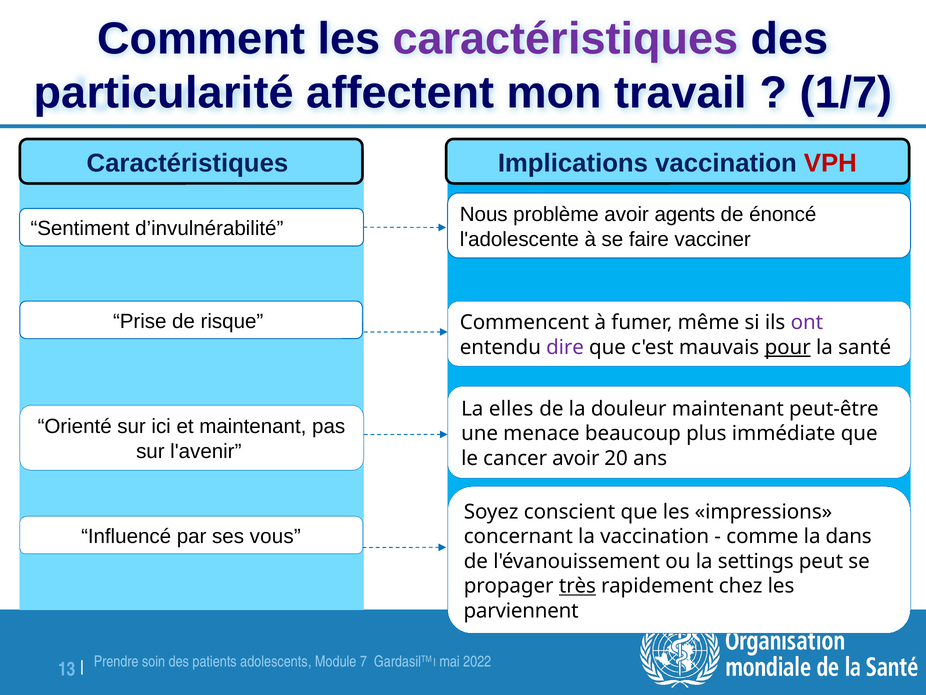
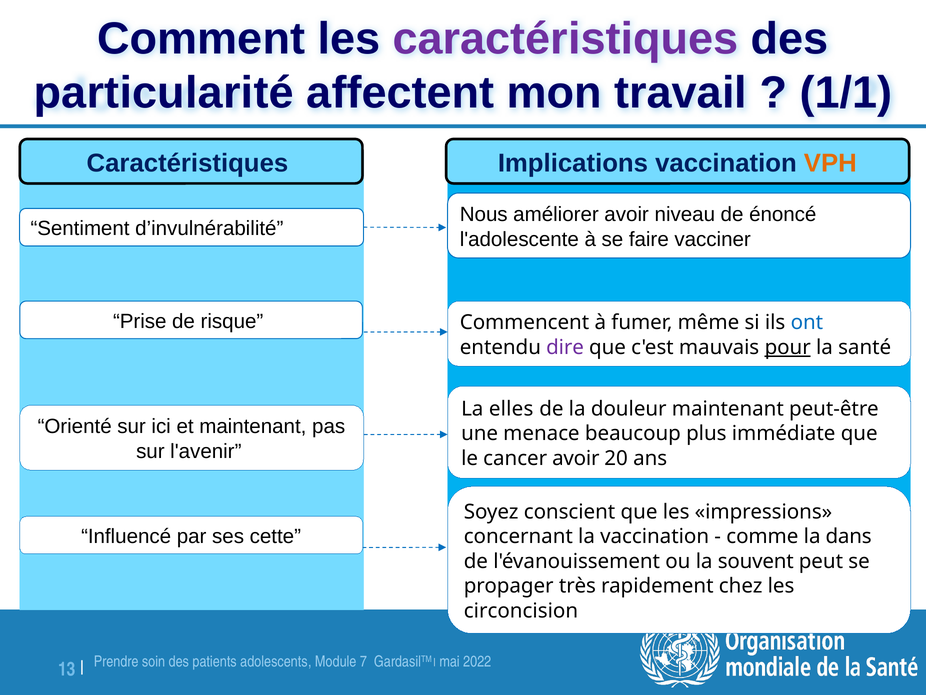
1/7: 1/7 -> 1/1 (846, 93)
VPH colour: red -> orange (830, 163)
problème: problème -> améliorer (556, 214)
agents: agents -> niveau (685, 214)
ont colour: purple -> blue (807, 322)
vous: vous -> cette (275, 536)
settings: settings -> souvent (756, 561)
très underline: present -> none (577, 586)
parviennent: parviennent -> circoncision (521, 610)
